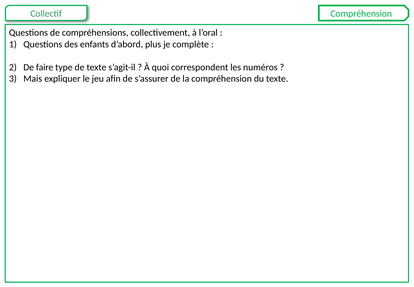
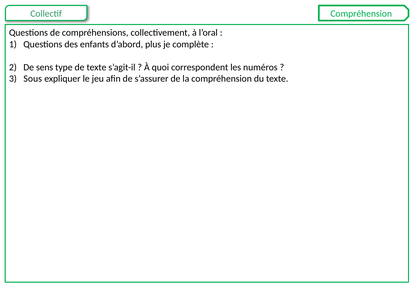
faire: faire -> sens (45, 67)
Mais: Mais -> Sous (33, 79)
